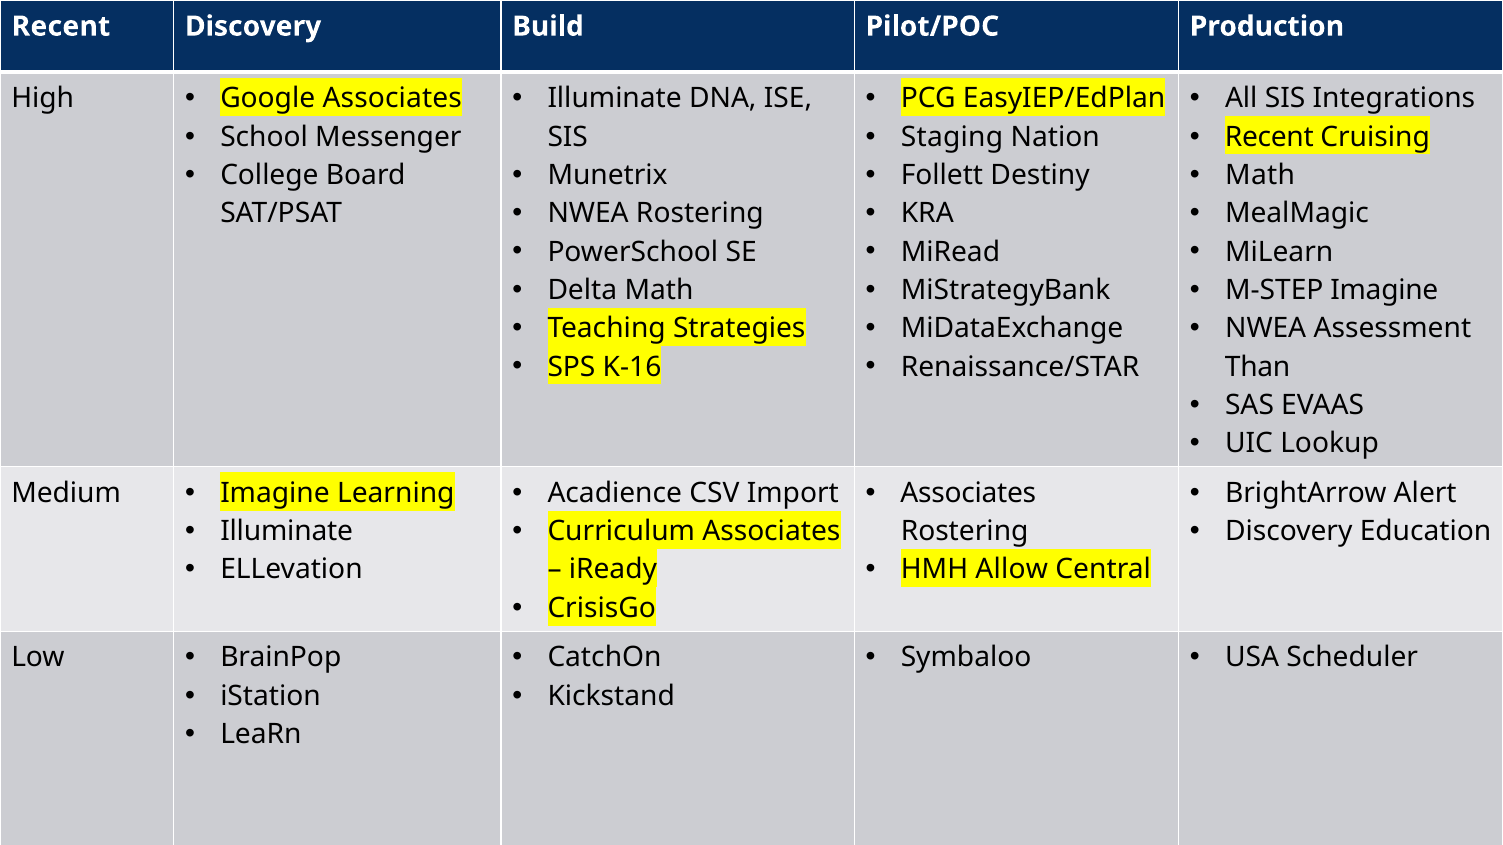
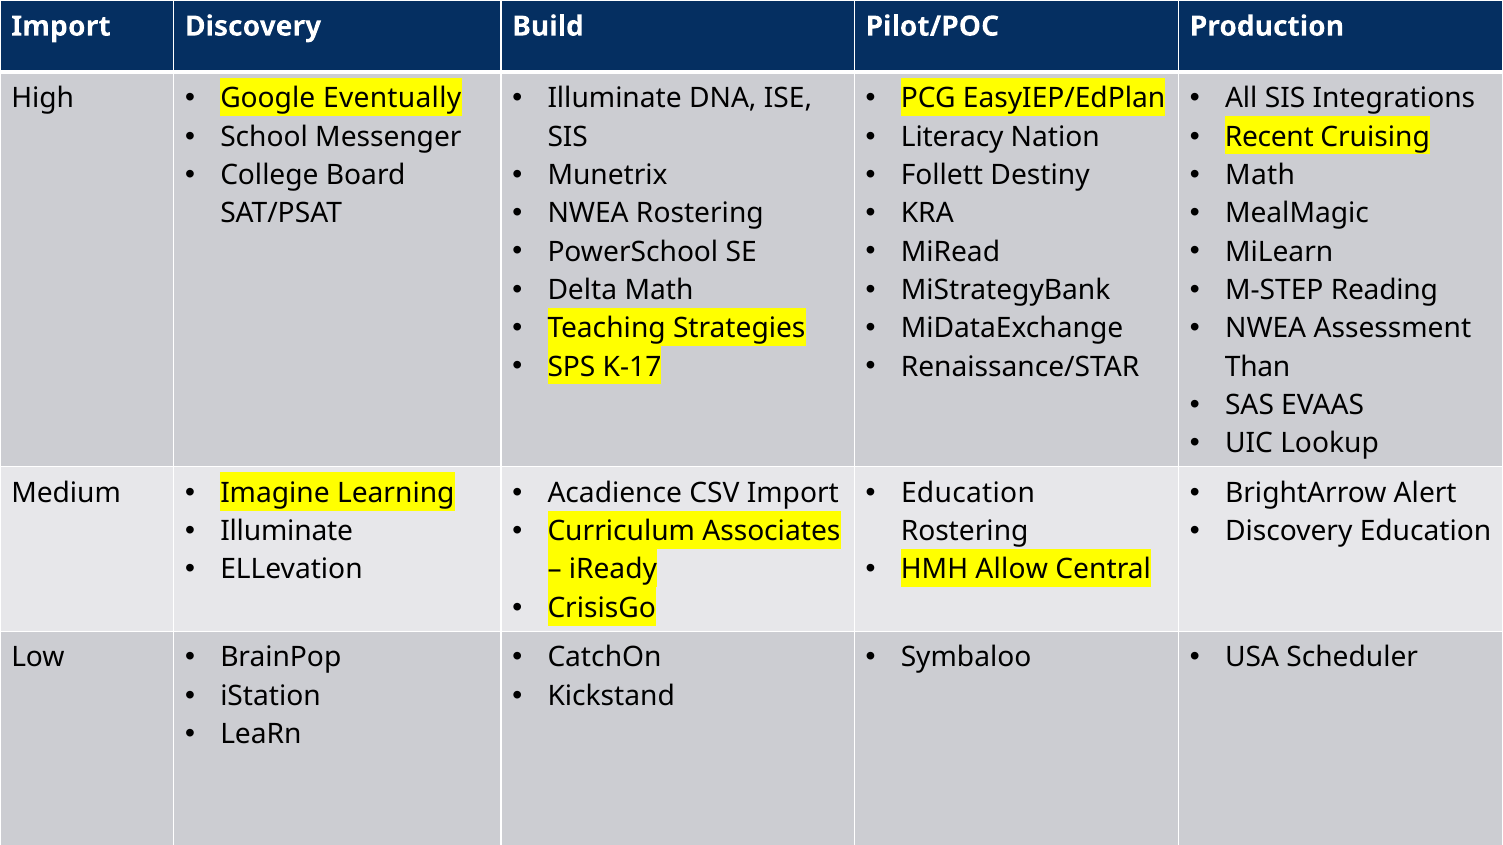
Recent: Recent -> Import (61, 26)
Google Associates: Associates -> Eventually (392, 99)
Staging: Staging -> Literacy (952, 137)
M-STEP Imagine: Imagine -> Reading (1384, 290)
K-16: K-16 -> K-17 (632, 367)
Associates: Associates -> Education (968, 493)
